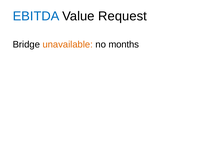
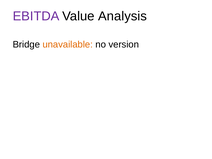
EBITDA colour: blue -> purple (36, 16)
Request: Request -> Analysis (123, 16)
months: months -> version (124, 44)
